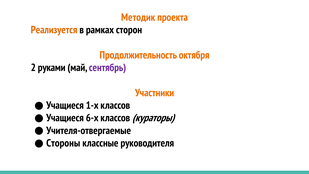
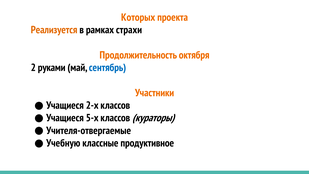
Методик: Методик -> Которых (138, 17)
сторон: сторон -> страхи (129, 30)
сентябрь colour: purple -> blue (108, 68)
1-х: 1-х -> 2-х (92, 105)
6-х: 6-х -> 5-х (92, 118)
Стороны: Стороны -> Учебную (63, 143)
руководителя: руководителя -> продуктивное (147, 143)
